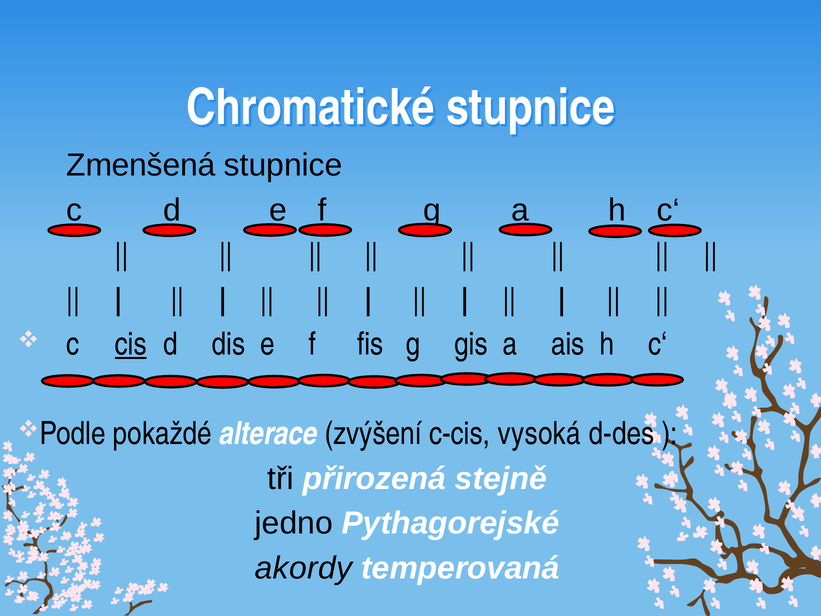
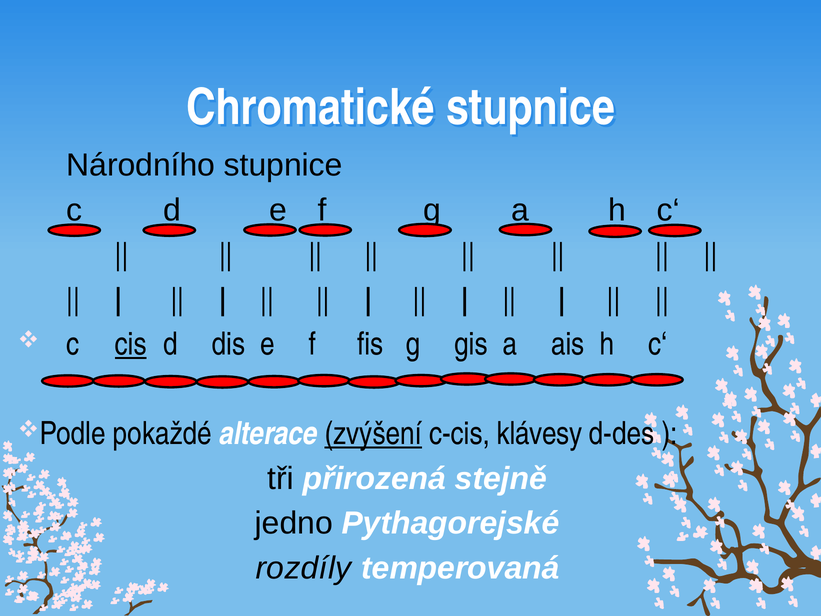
Zmenšená: Zmenšená -> Národního (141, 165)
zvýšení underline: none -> present (373, 434)
vysoká: vysoká -> klávesy (540, 434)
akordy: akordy -> rozdíly (303, 568)
